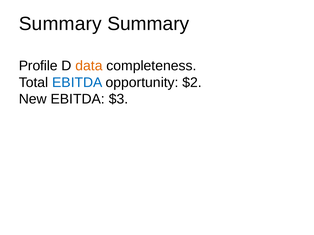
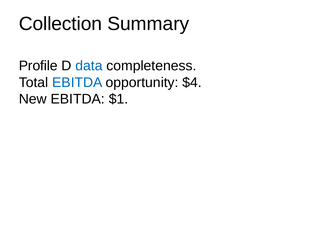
Summary: Summary -> Collection (60, 24)
data colour: orange -> blue (89, 66)
$2: $2 -> $4 (192, 83)
$3: $3 -> $1 (118, 99)
